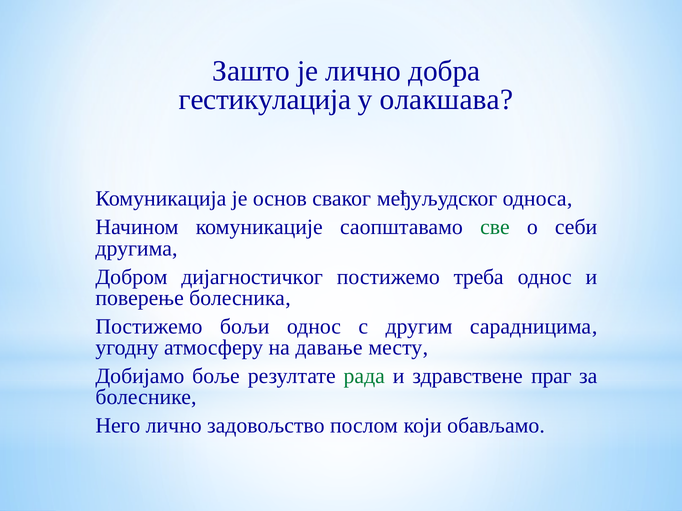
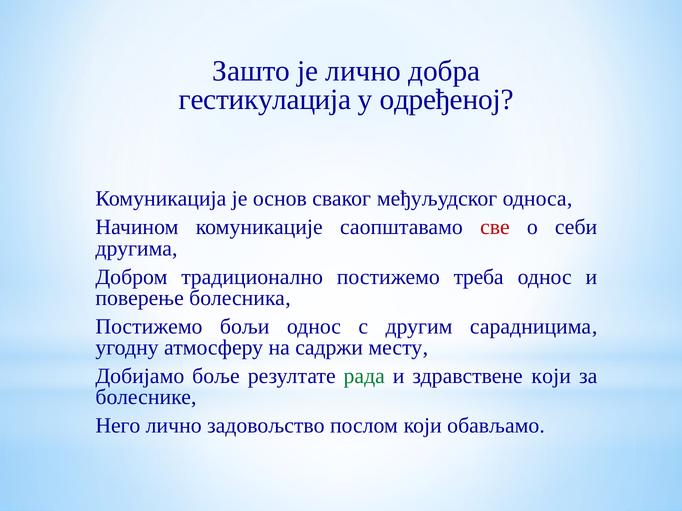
олакшава: олакшава -> одређеној (447, 100)
све colour: green -> red (495, 227)
дијагностичког: дијагностичког -> традиционално (252, 277)
давање: давање -> садржи (329, 348)
здравствене праг: праг -> који (551, 376)
